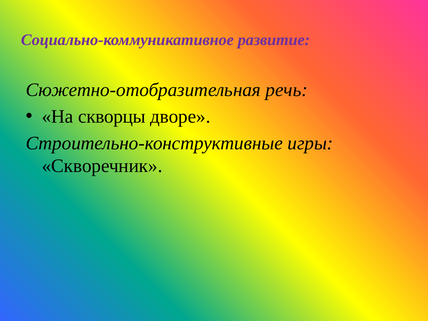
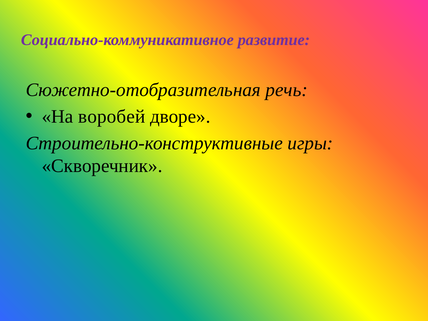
скворцы: скворцы -> воробей (112, 116)
